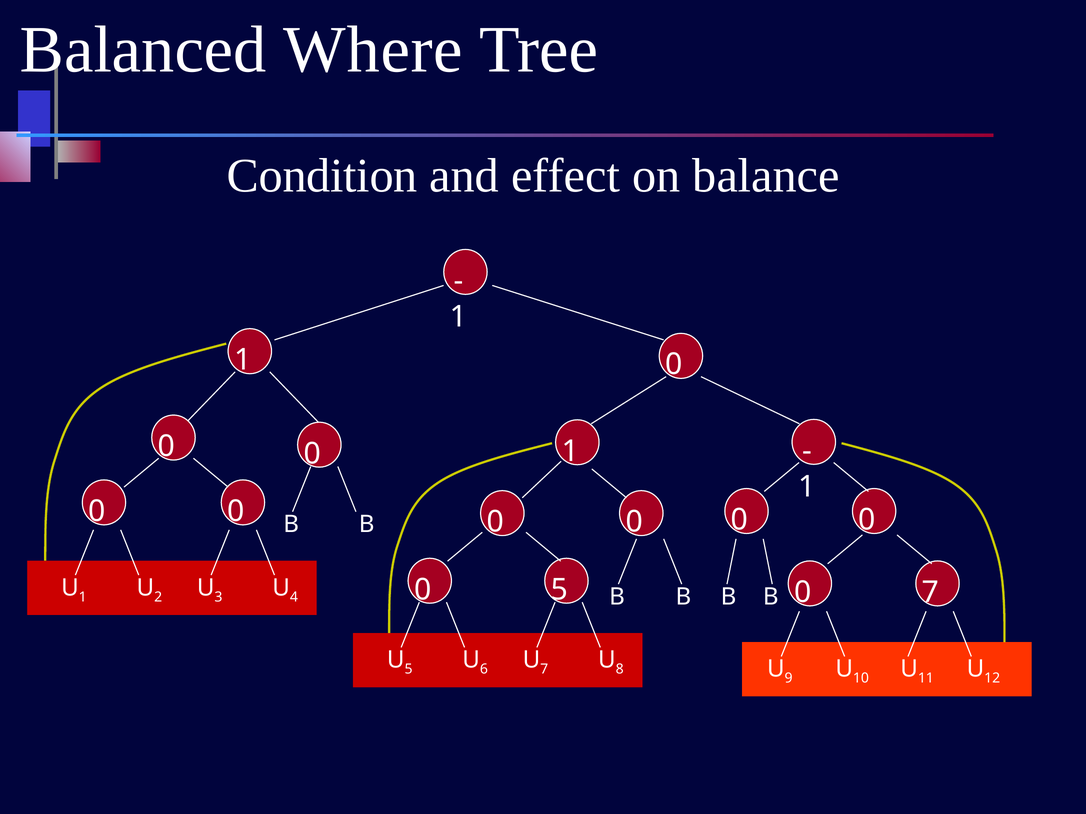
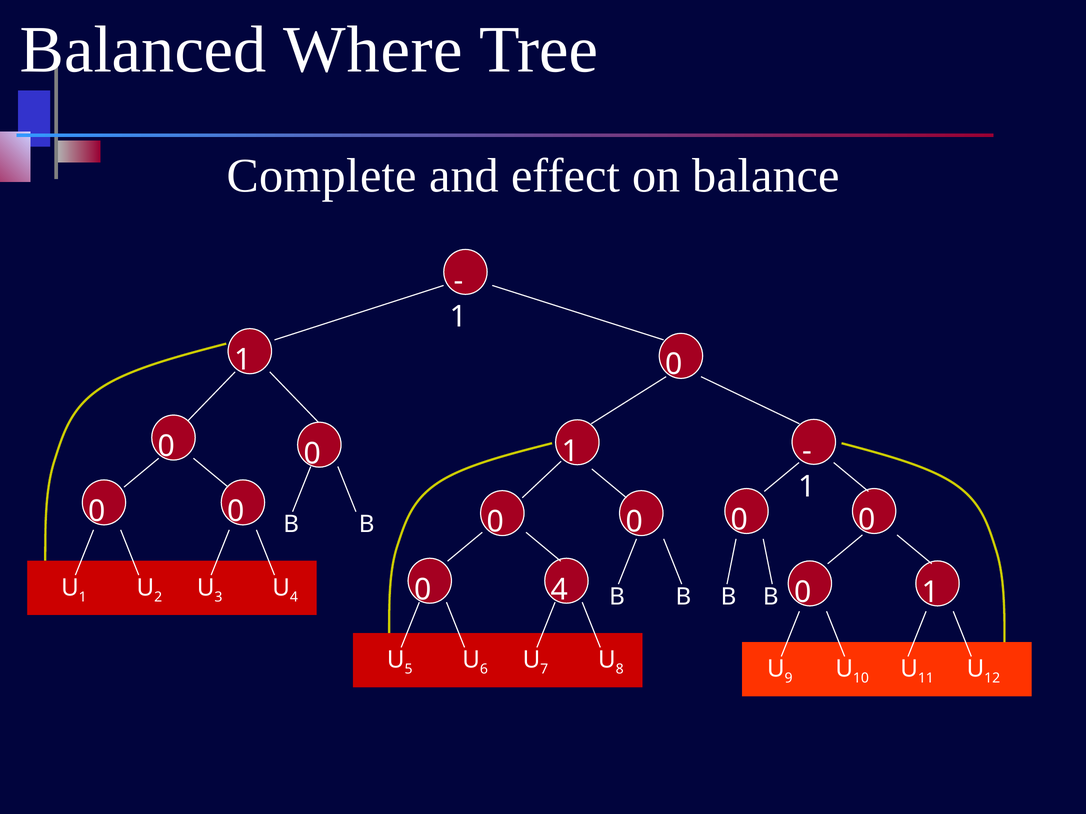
Condition: Condition -> Complete (322, 176)
0 5: 5 -> 4 (559, 590)
7: 7 -> 1 (930, 593)
